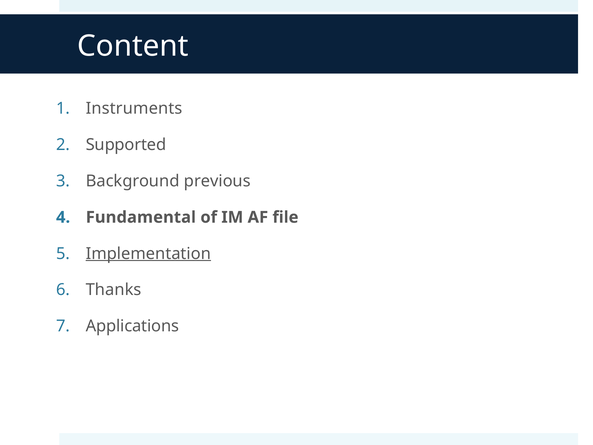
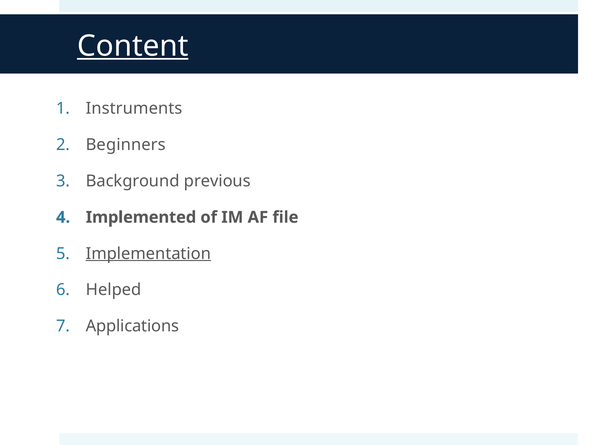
Content underline: none -> present (133, 46)
Supported: Supported -> Beginners (126, 145)
Fundamental: Fundamental -> Implemented (141, 217)
Thanks: Thanks -> Helped (114, 290)
